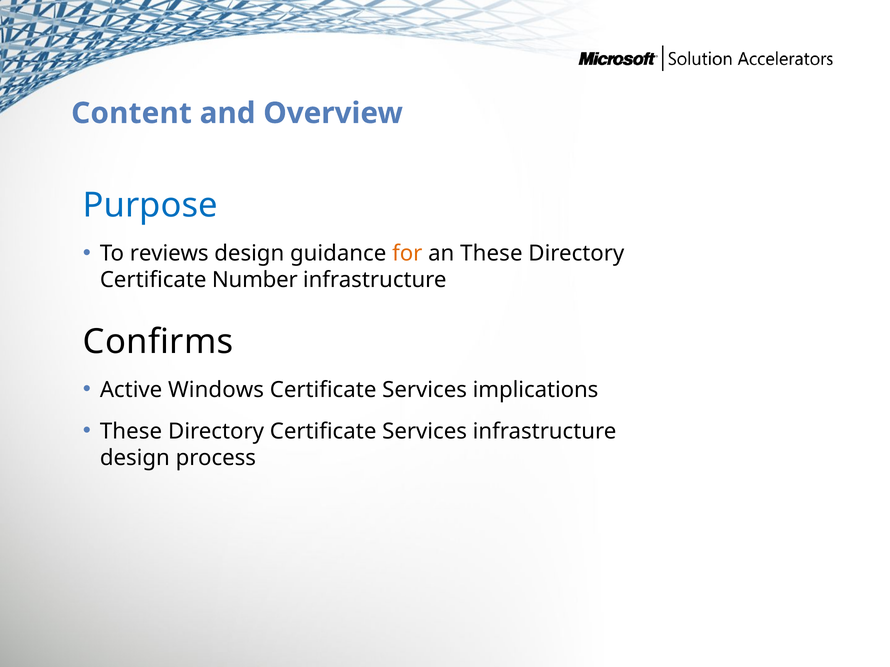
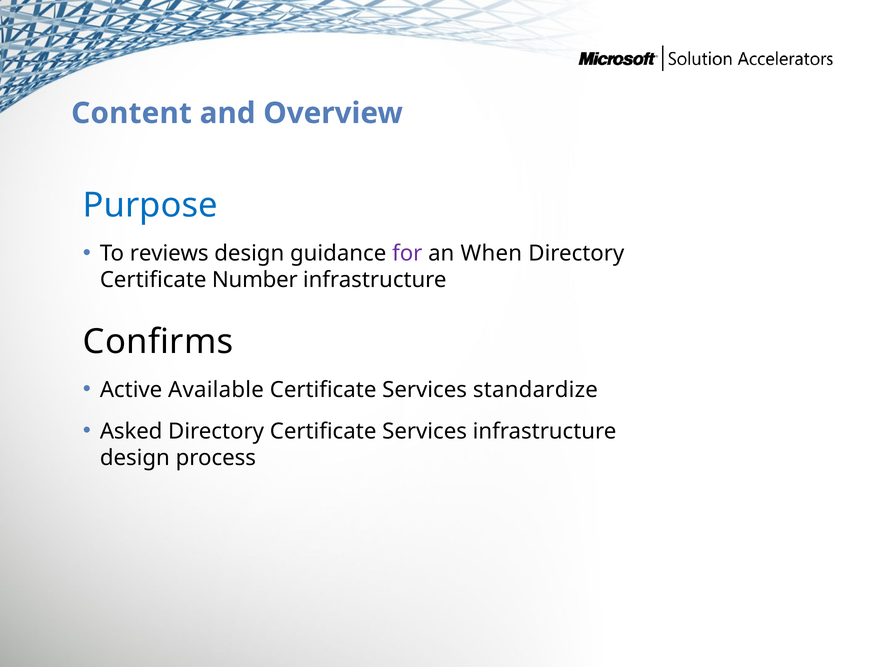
for colour: orange -> purple (407, 254)
an These: These -> When (491, 254)
Windows: Windows -> Available (216, 390)
implications: implications -> standardize (535, 390)
These: These -> Asked (131, 432)
